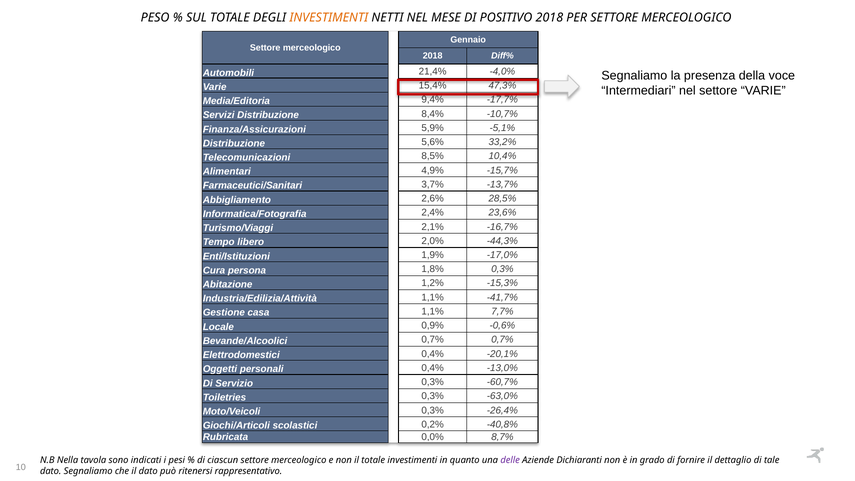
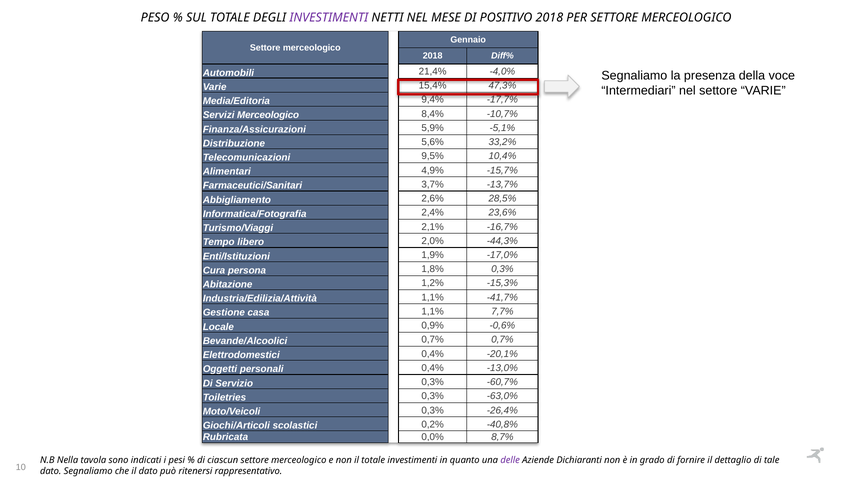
INVESTIMENTI colour: orange -> purple (329, 17)
Servizi Distribuzione: Distribuzione -> Merceologico (268, 115)
8,5%: 8,5% -> 9,5% (433, 156)
